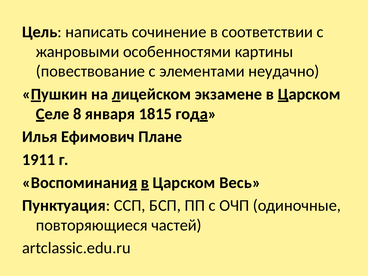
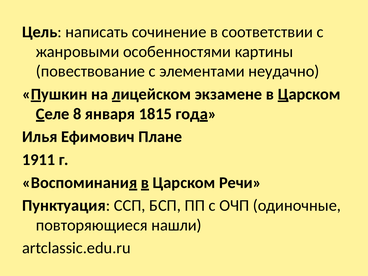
Весь: Весь -> Речи (240, 183)
частей: частей -> нашли (176, 225)
